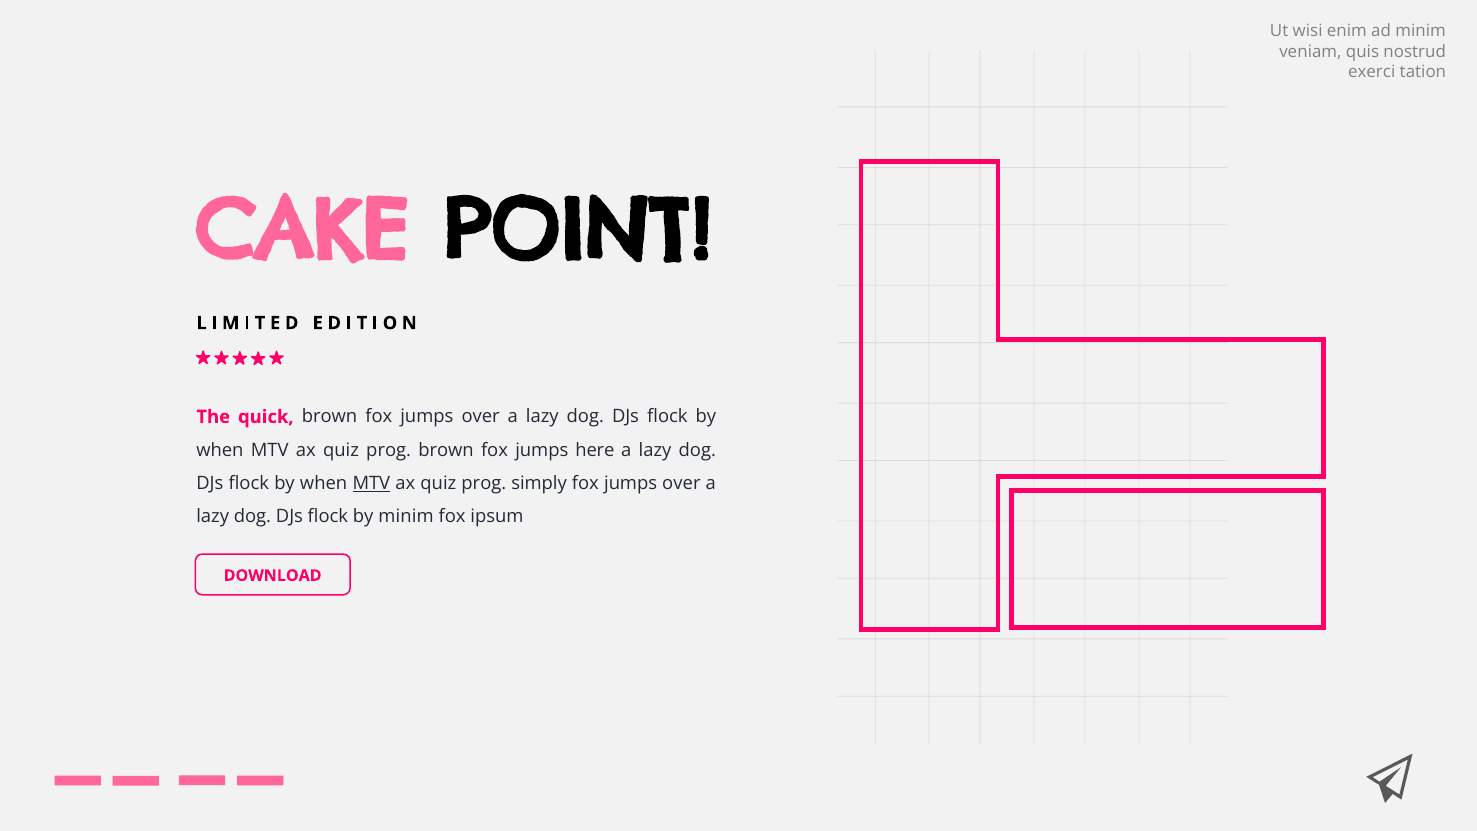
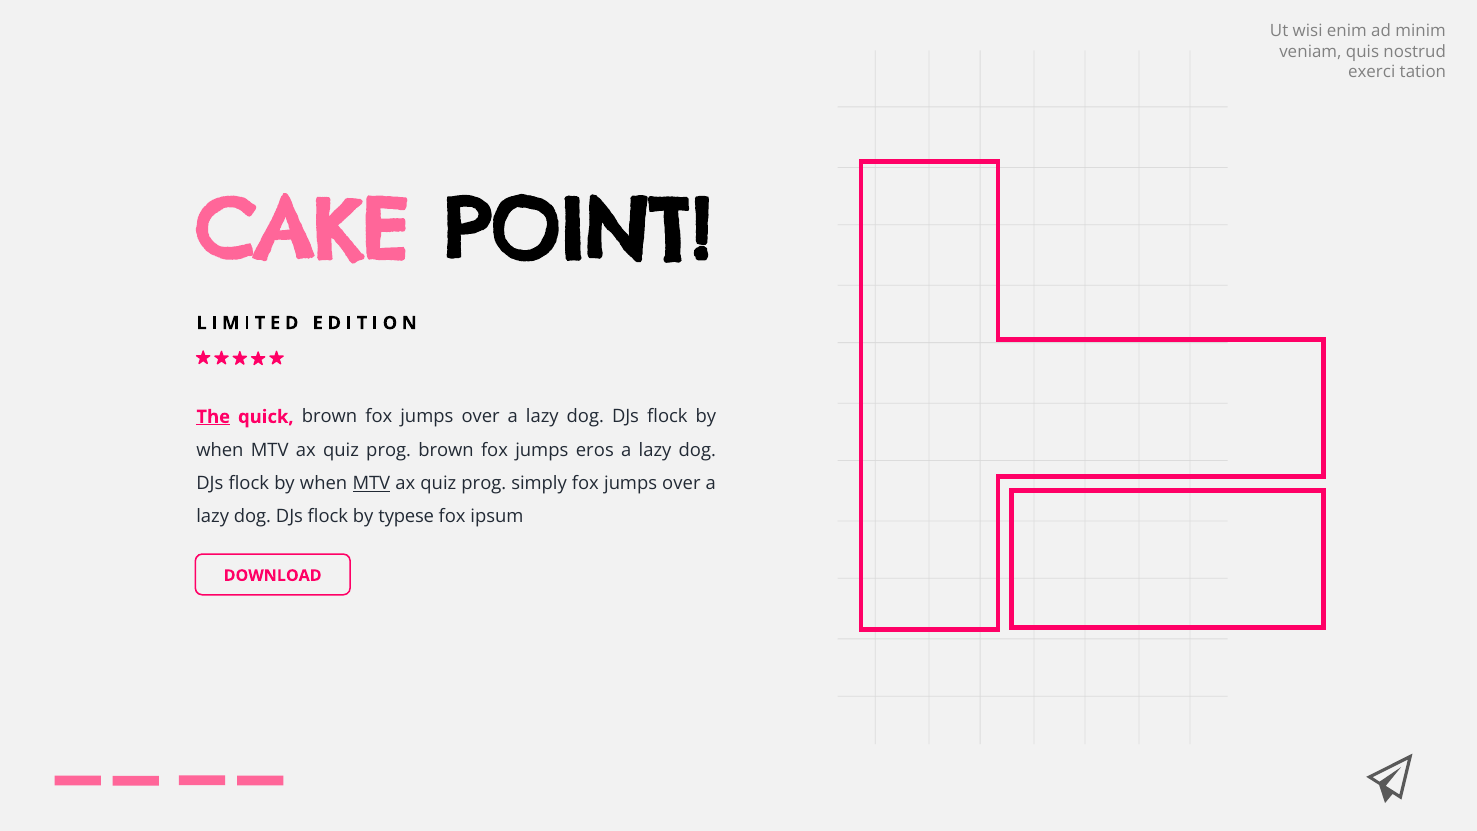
The underline: none -> present (213, 417)
here: here -> eros (595, 450)
by minim: minim -> typese (406, 516)
